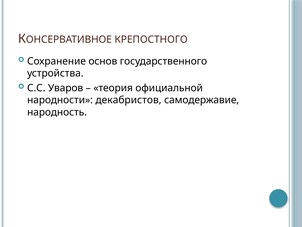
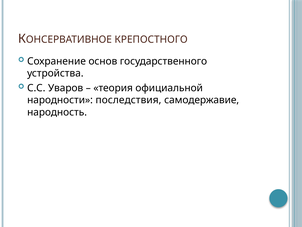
декабристов: декабристов -> последствия (128, 100)
